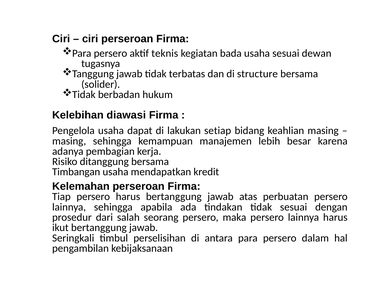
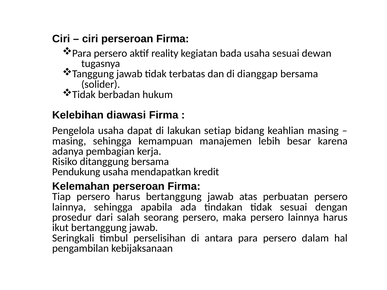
teknis: teknis -> reality (165, 53)
structure: structure -> dianggap (257, 74)
Timbangan: Timbangan -> Pendukung (76, 172)
